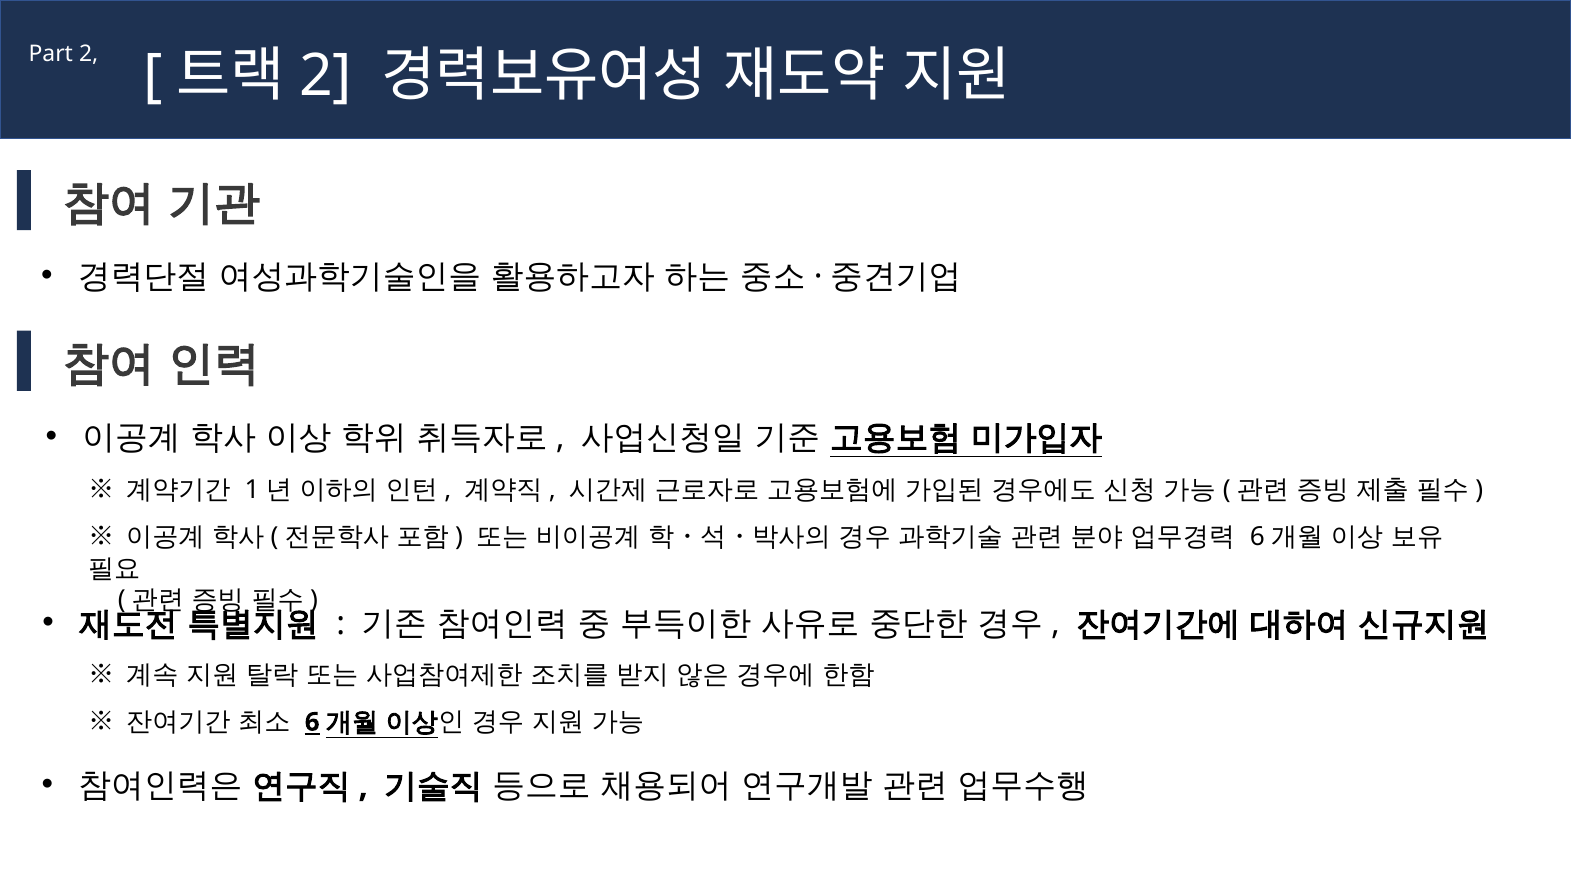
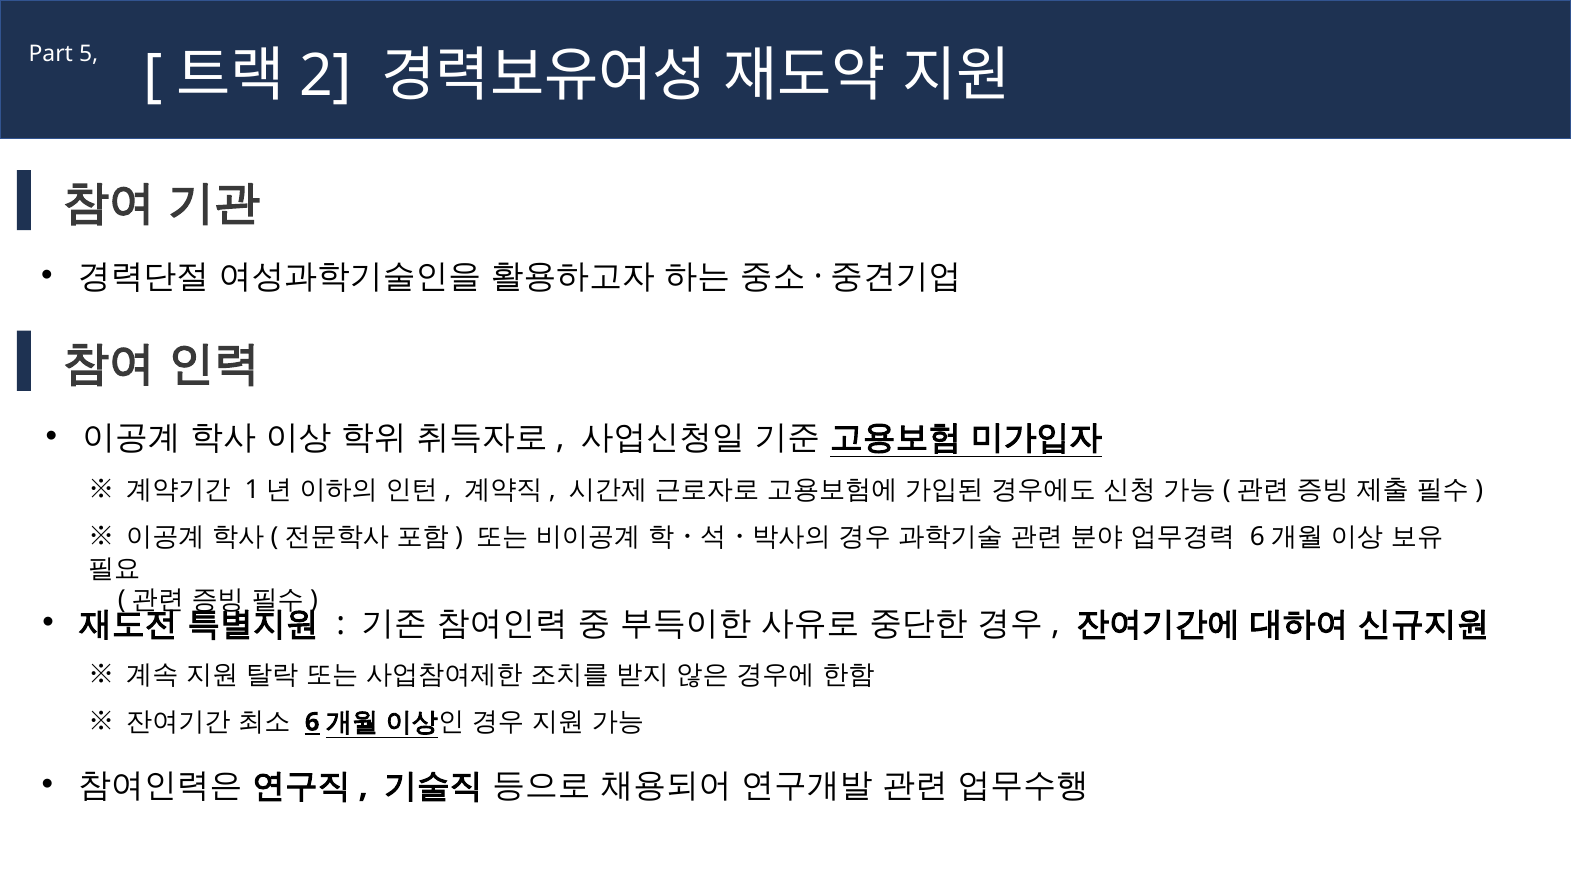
Part 2: 2 -> 5 (89, 54)
